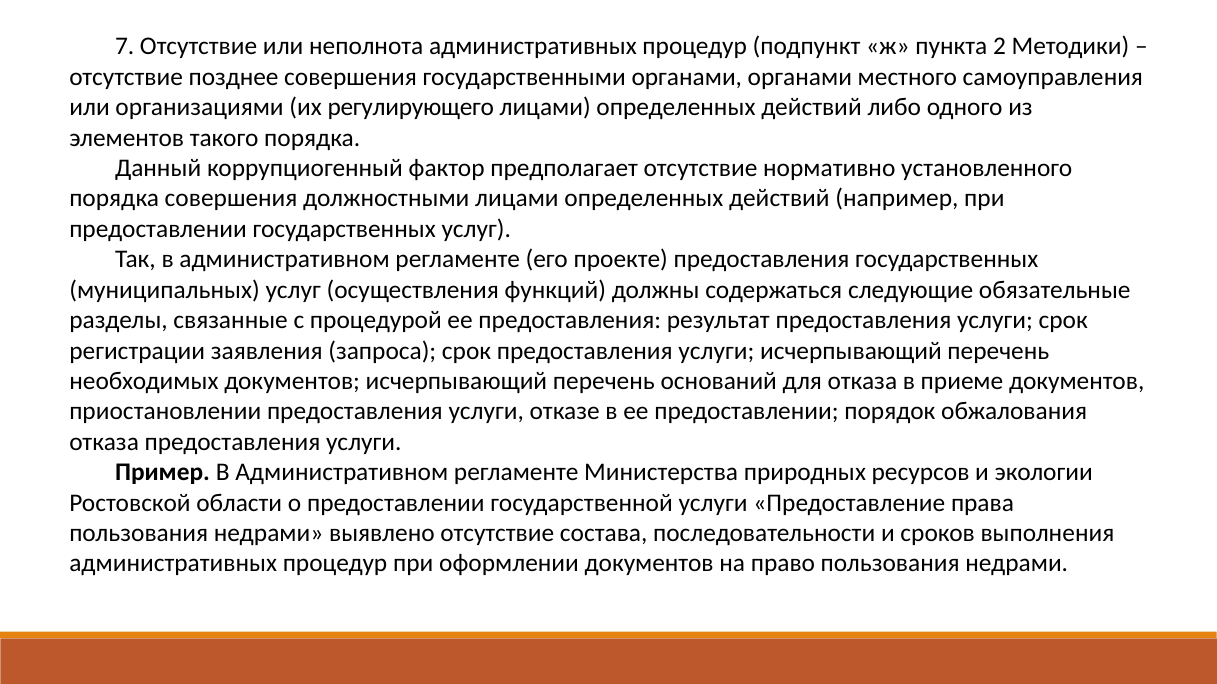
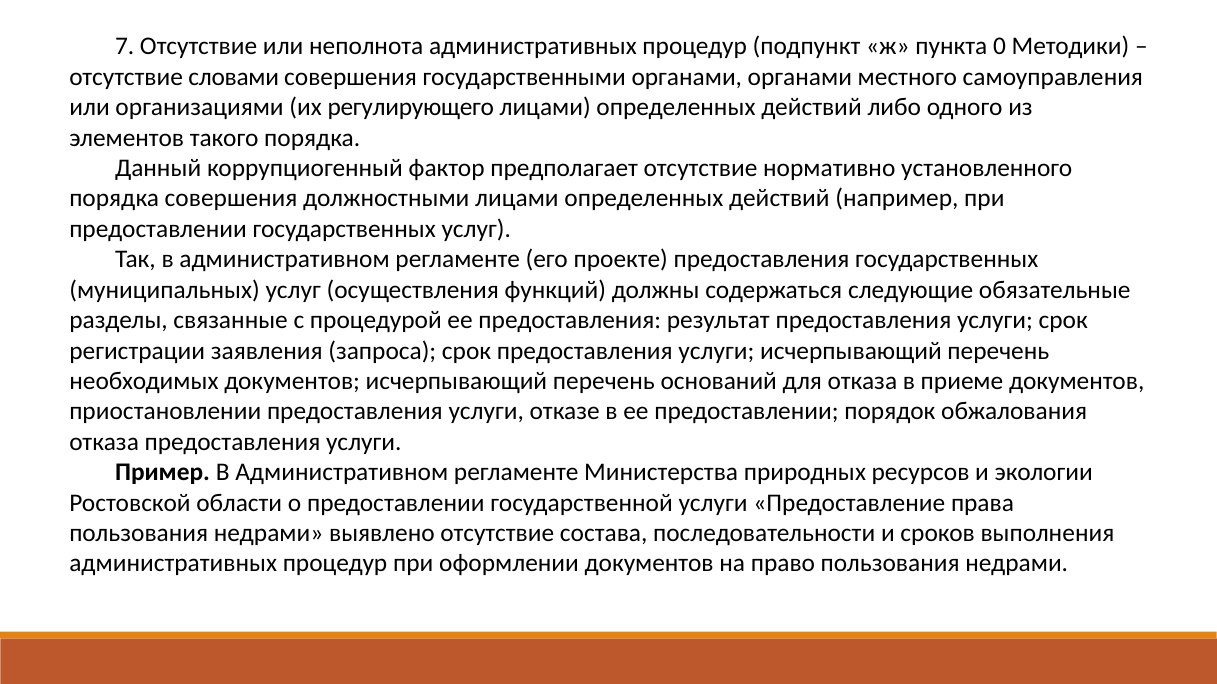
2: 2 -> 0 (1000, 47)
позднее: позднее -> словами (234, 77)
